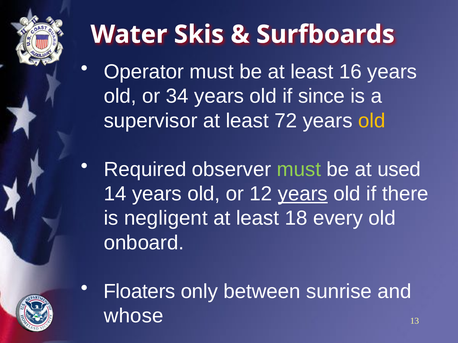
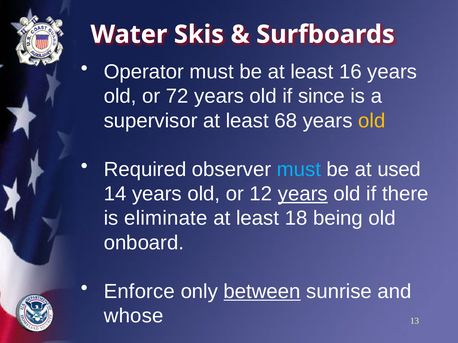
34: 34 -> 72 (177, 96)
72: 72 -> 68 (286, 121)
must colour: light green -> light blue (299, 170)
negligent: negligent -> eliminate (166, 219)
every: every -> being (338, 219)
Floaters: Floaters -> Enforce (139, 292)
between underline: none -> present (262, 292)
